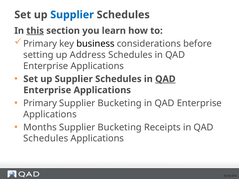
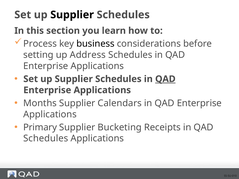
Supplier colour: blue -> black (72, 15)
this underline: present -> none (35, 31)
Primary: Primary -> Process (40, 44)
Primary: Primary -> Months (40, 103)
Bucketing: Bucketing -> Calendars (120, 103)
Months: Months -> Primary (40, 127)
